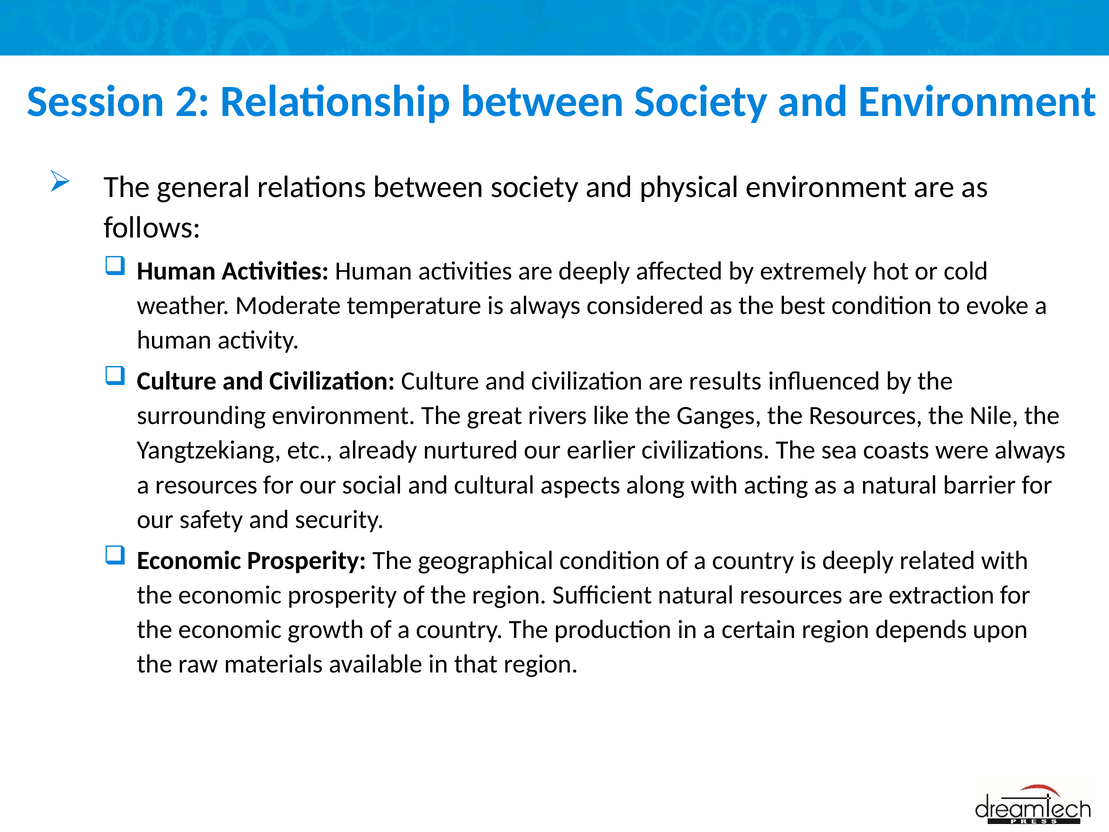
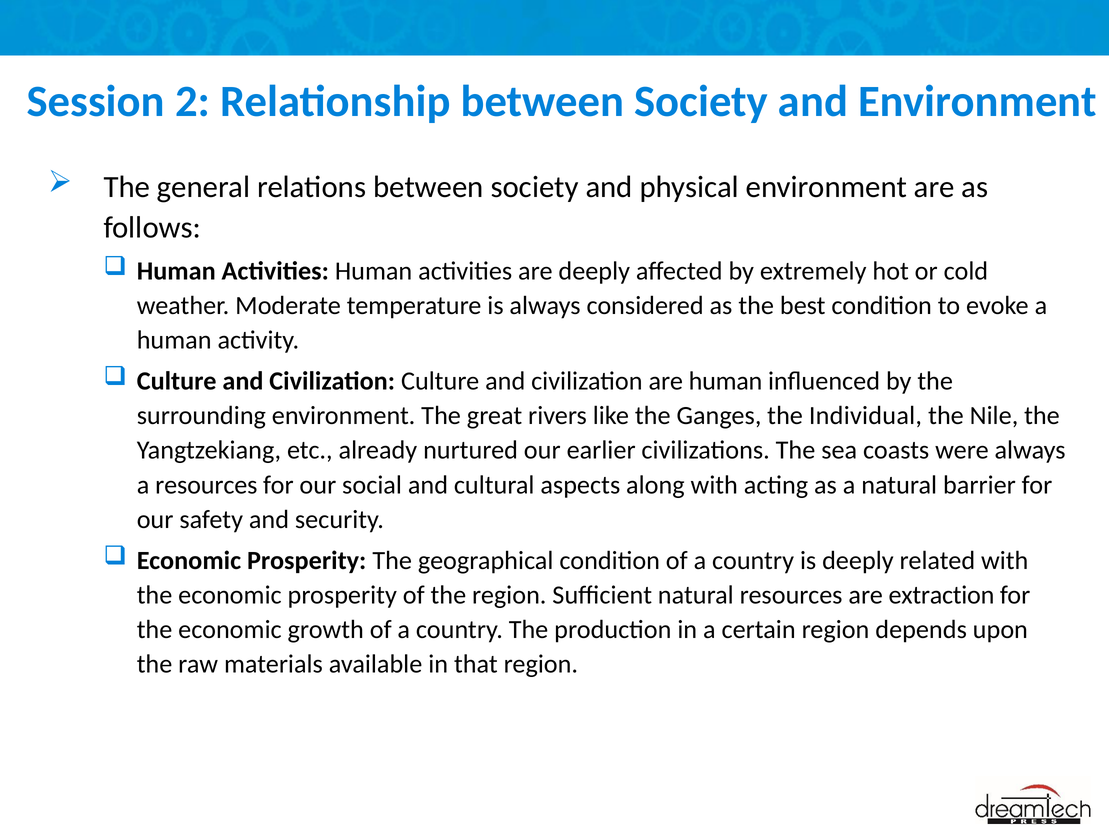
are results: results -> human (726, 381)
the Resources: Resources -> Individual (865, 416)
